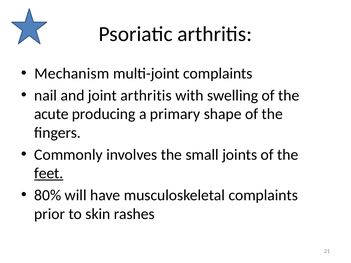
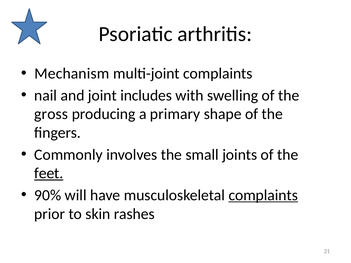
joint arthritis: arthritis -> includes (146, 95)
acute: acute -> gross (51, 114)
80%: 80% -> 90% (48, 195)
complaints underline: none -> present (263, 195)
